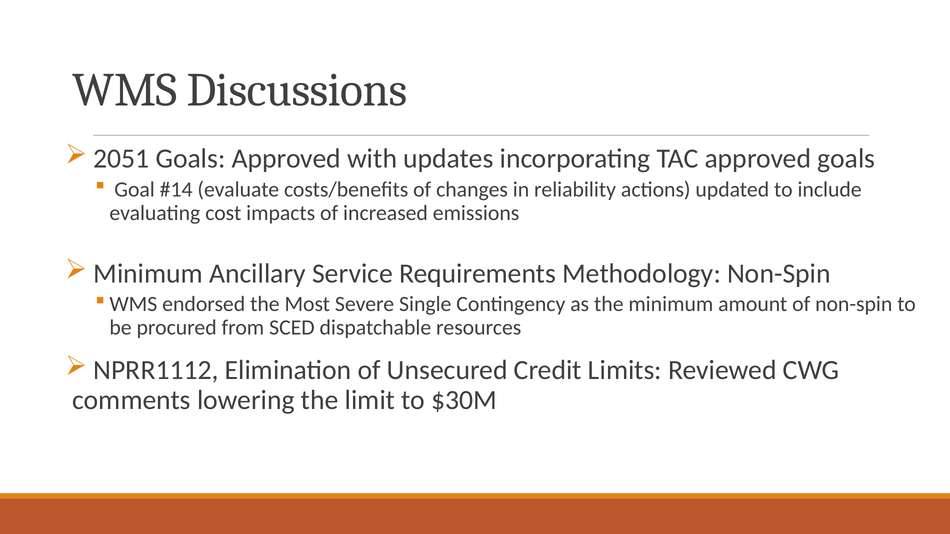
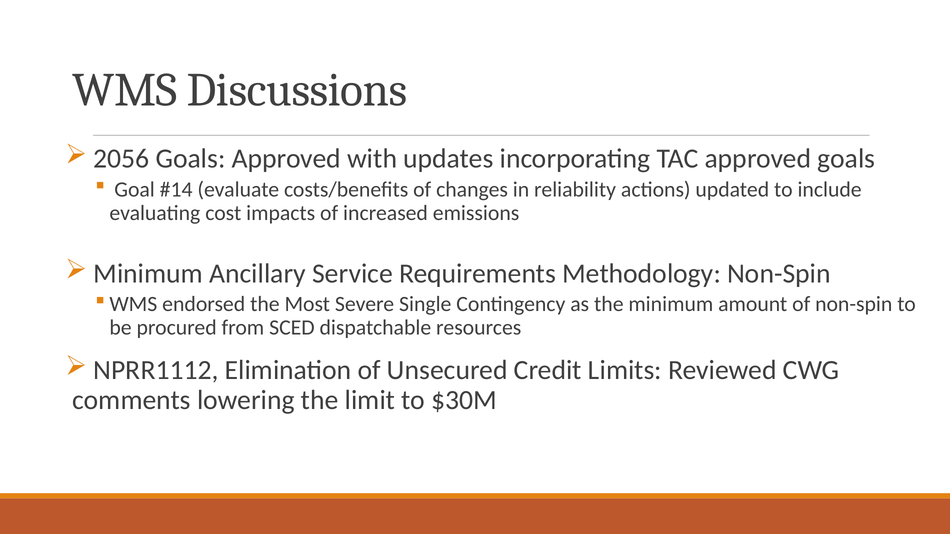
2051: 2051 -> 2056 (121, 159)
